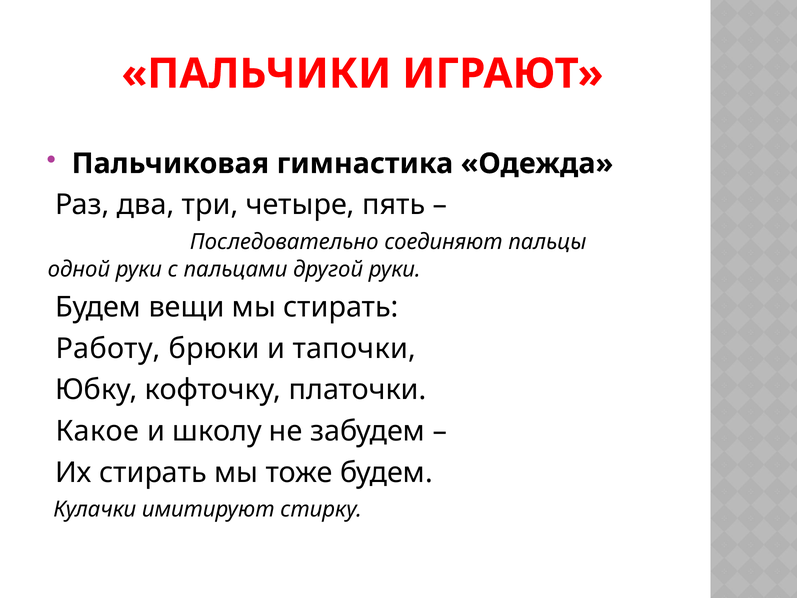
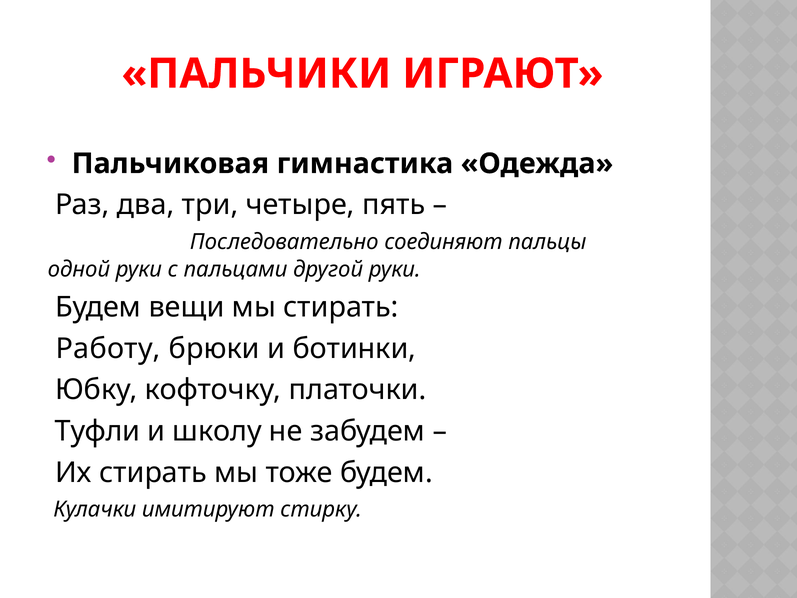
тапочки: тапочки -> ботинки (354, 349)
Какое: Какое -> Туфли (98, 431)
